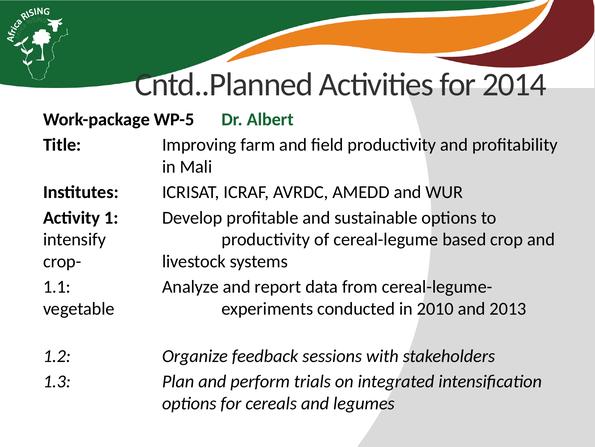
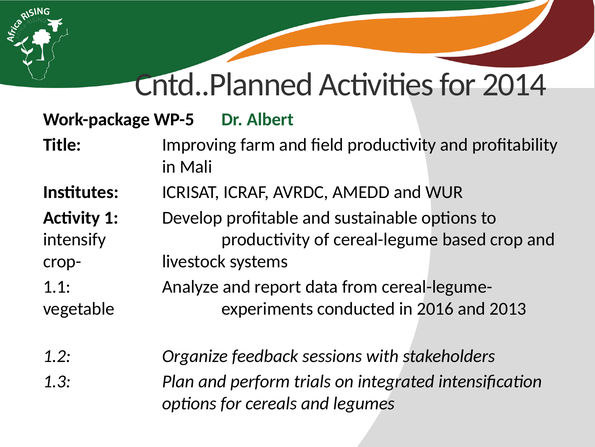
2010: 2010 -> 2016 (435, 308)
